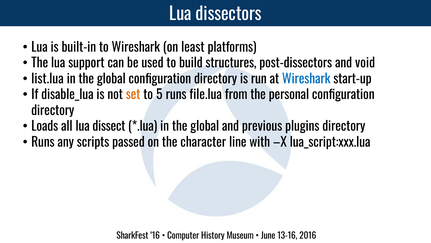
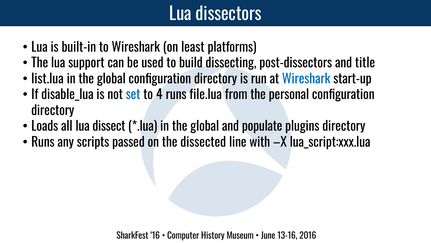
structures: structures -> dissecting (231, 63)
void: void -> title (365, 63)
set colour: orange -> blue (133, 95)
5: 5 -> 4 (159, 95)
previous: previous -> populate (262, 126)
character: character -> dissected (203, 142)
